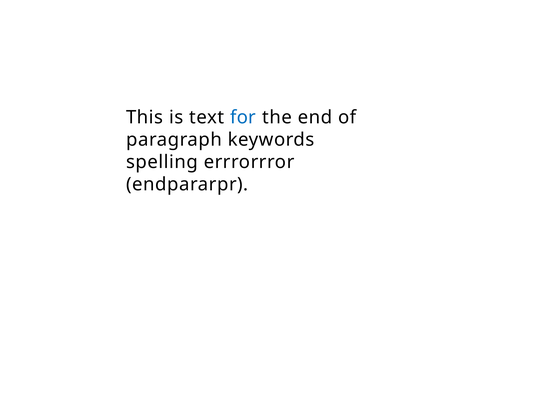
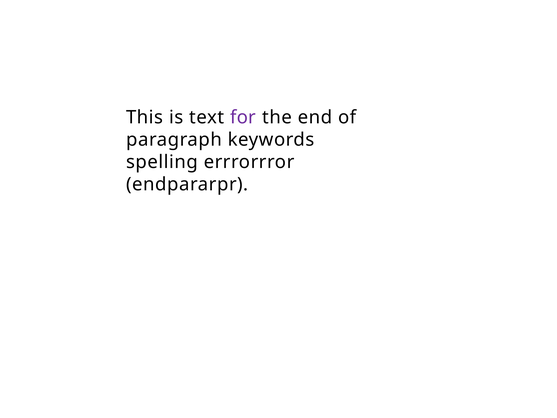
for colour: blue -> purple (243, 117)
